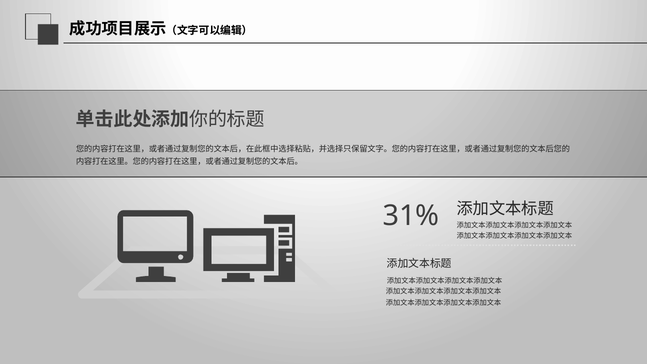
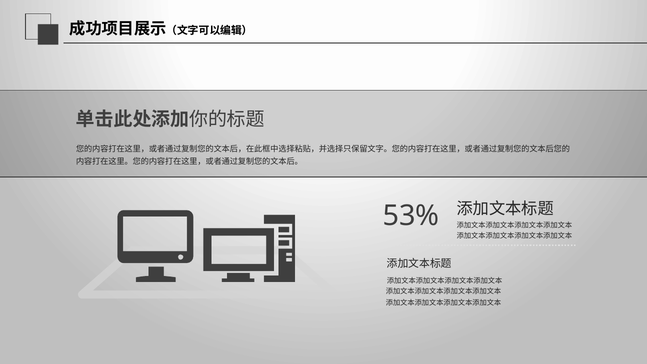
31%: 31% -> 53% (411, 216)
